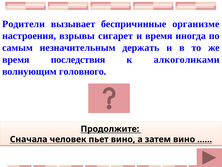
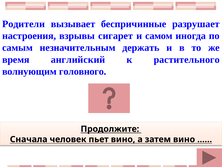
организме: организме -> разрушает (196, 24)
и время: время -> самом (159, 36)
последствия: последствия -> английский (78, 59)
алкоголиками: алкоголиками -> растительного (187, 59)
